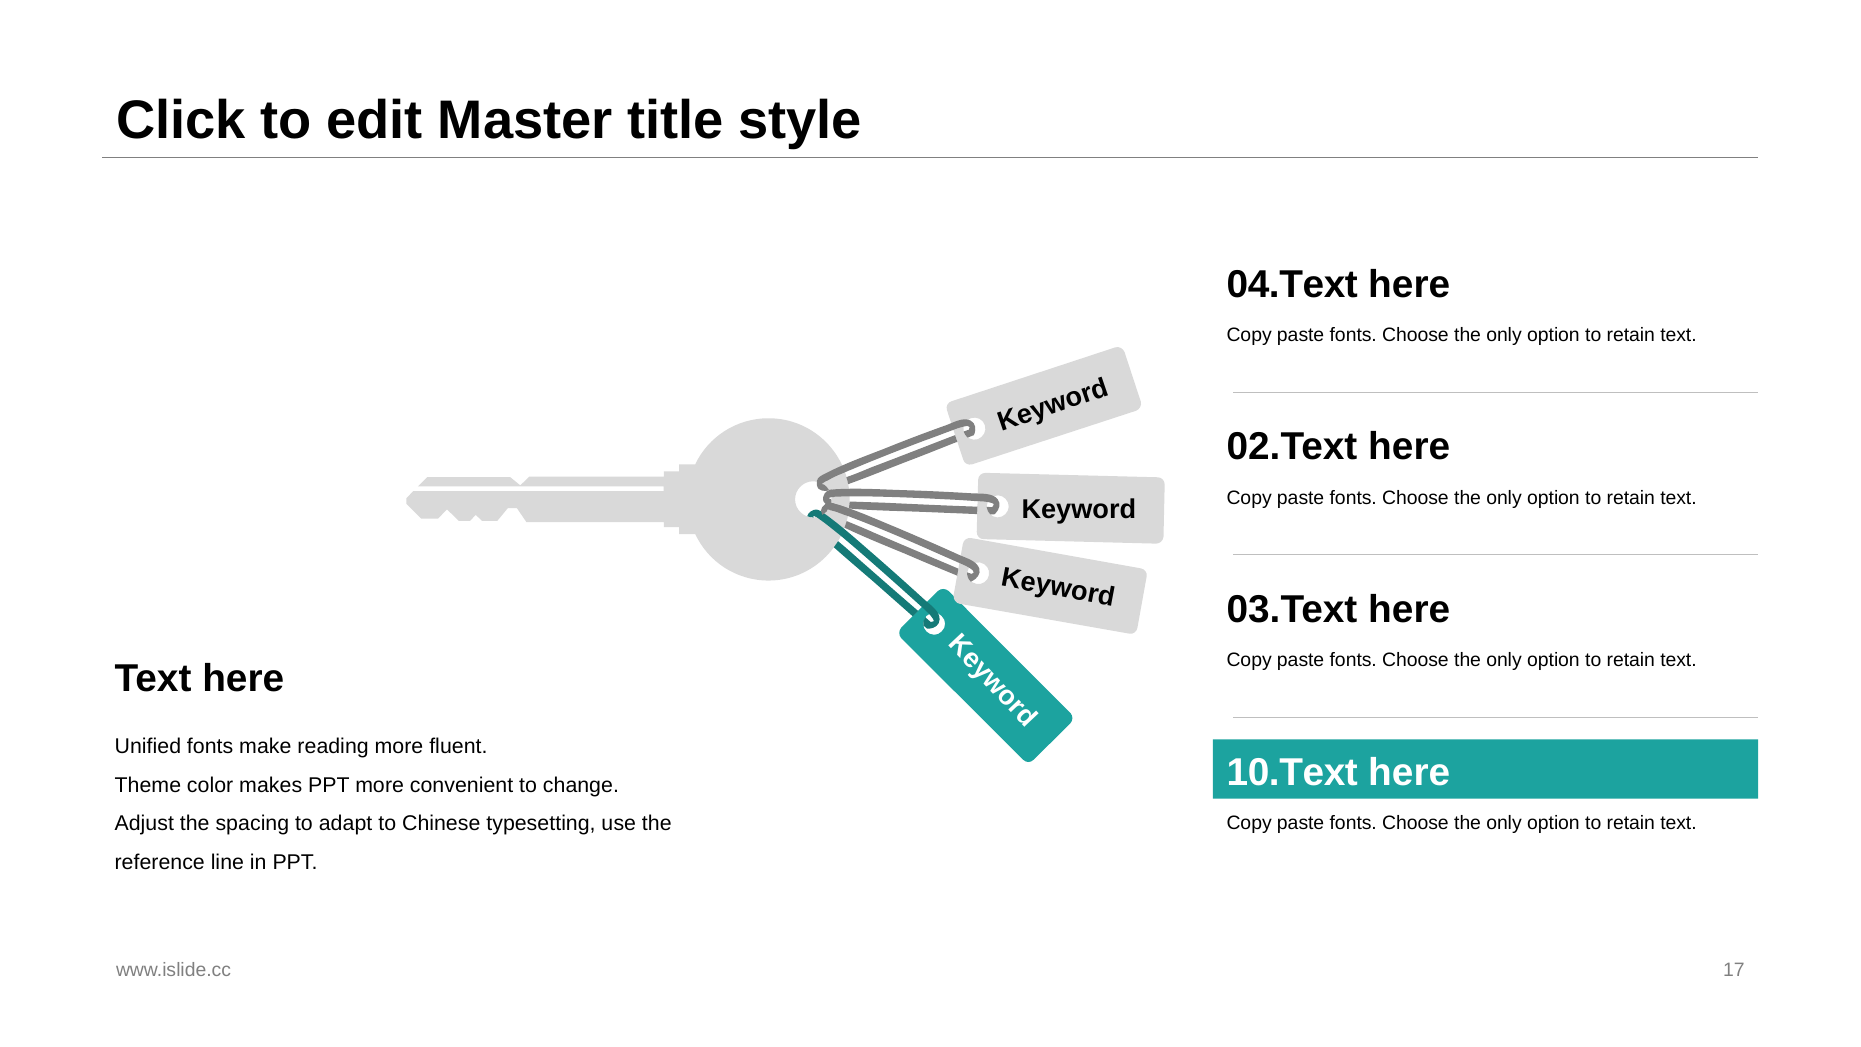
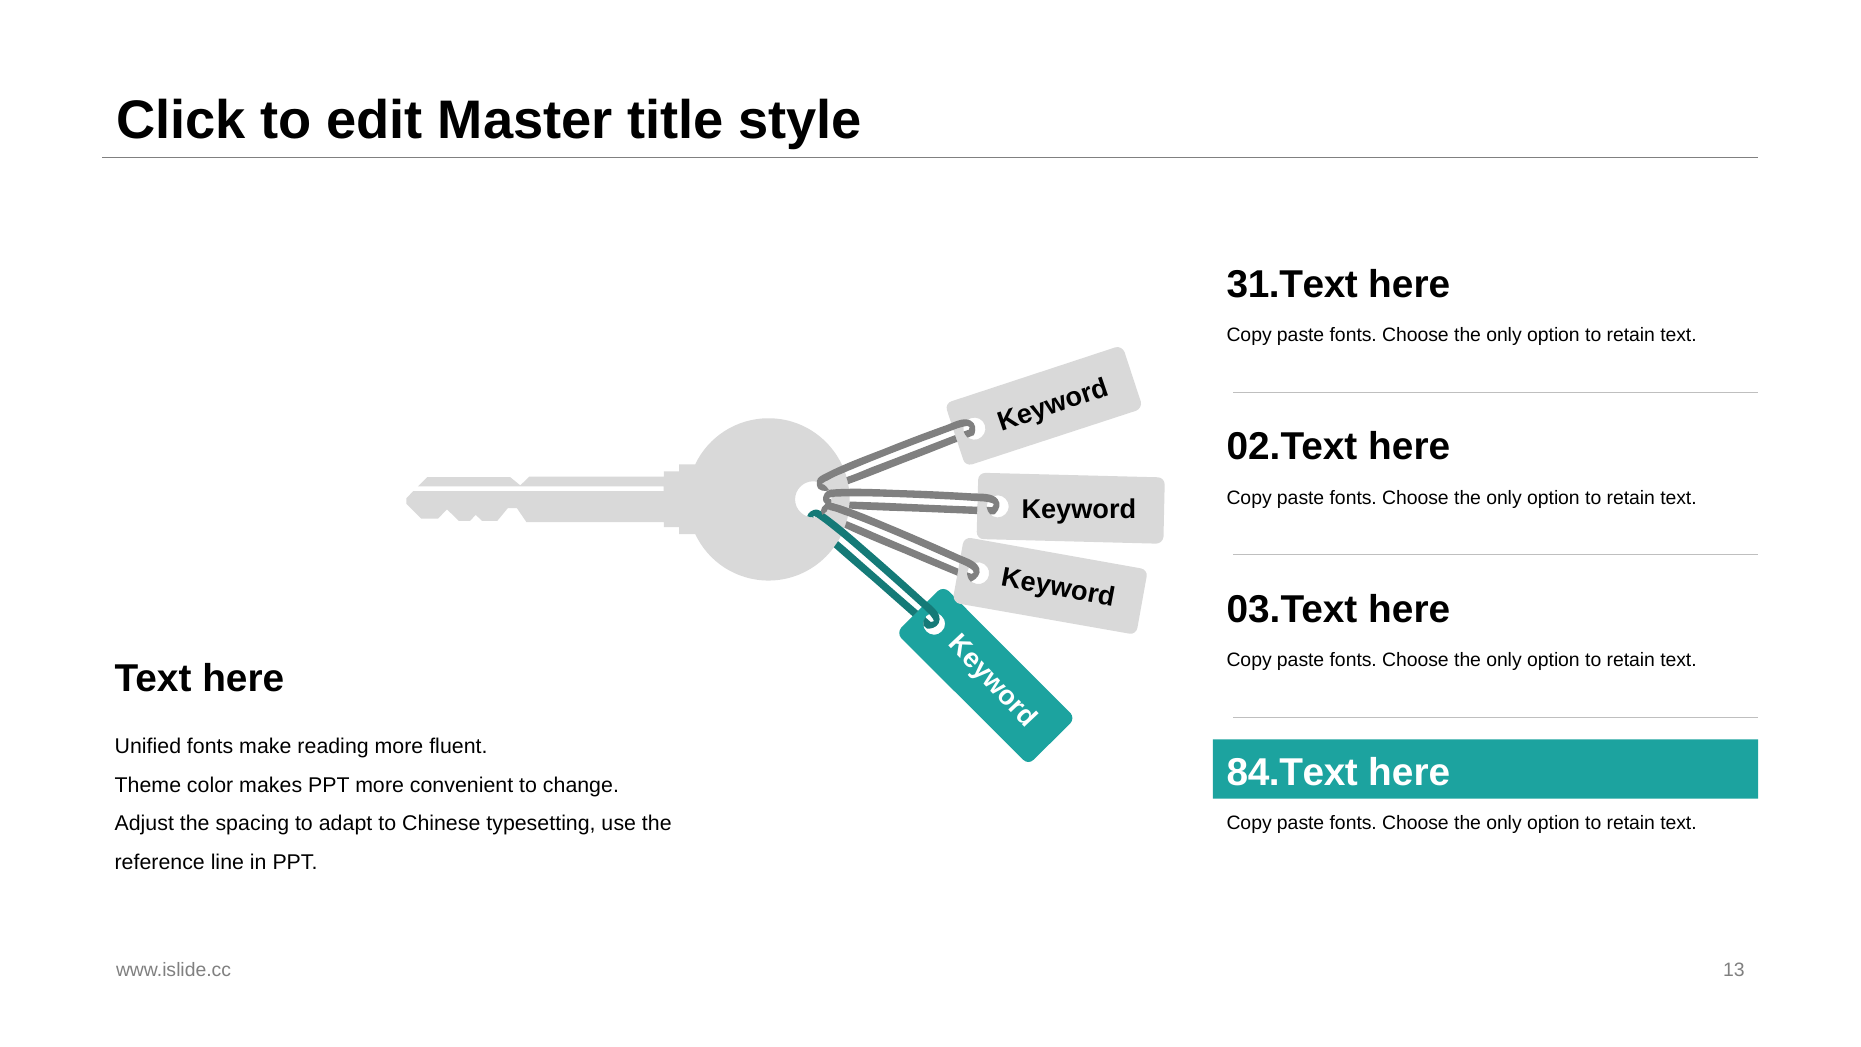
04.Text: 04.Text -> 31.Text (1292, 284)
10.Text: 10.Text -> 84.Text (1292, 772)
17: 17 -> 13 (1734, 970)
